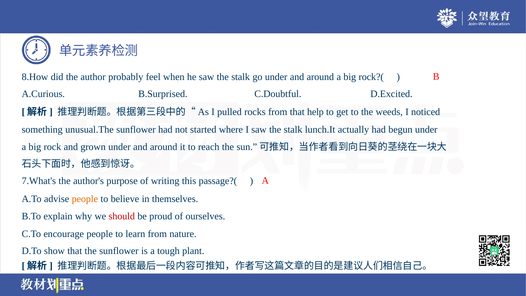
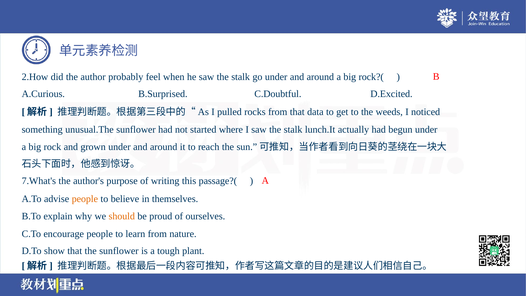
8.How: 8.How -> 2.How (35, 77)
help: help -> data (315, 112)
should colour: red -> orange (122, 216)
